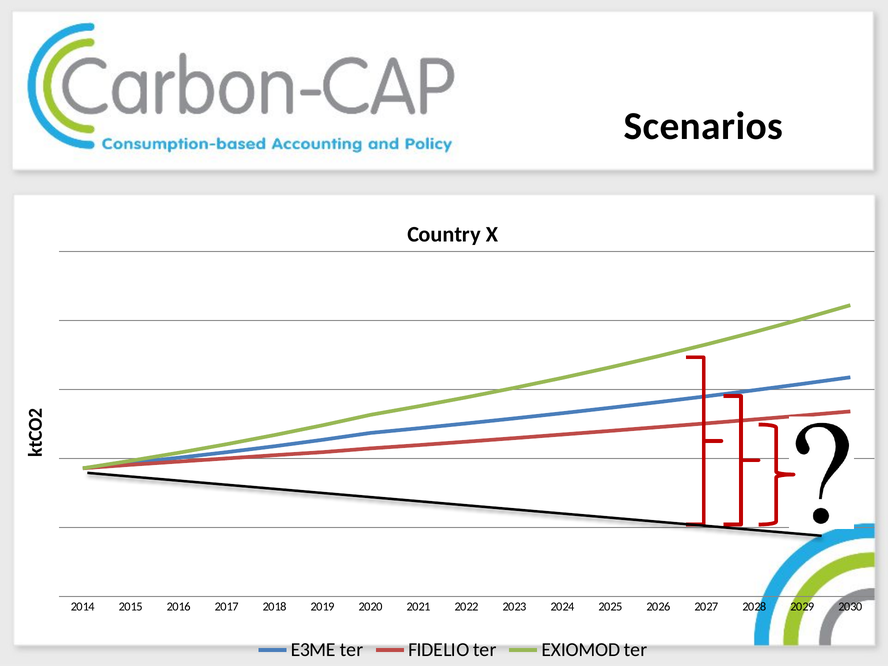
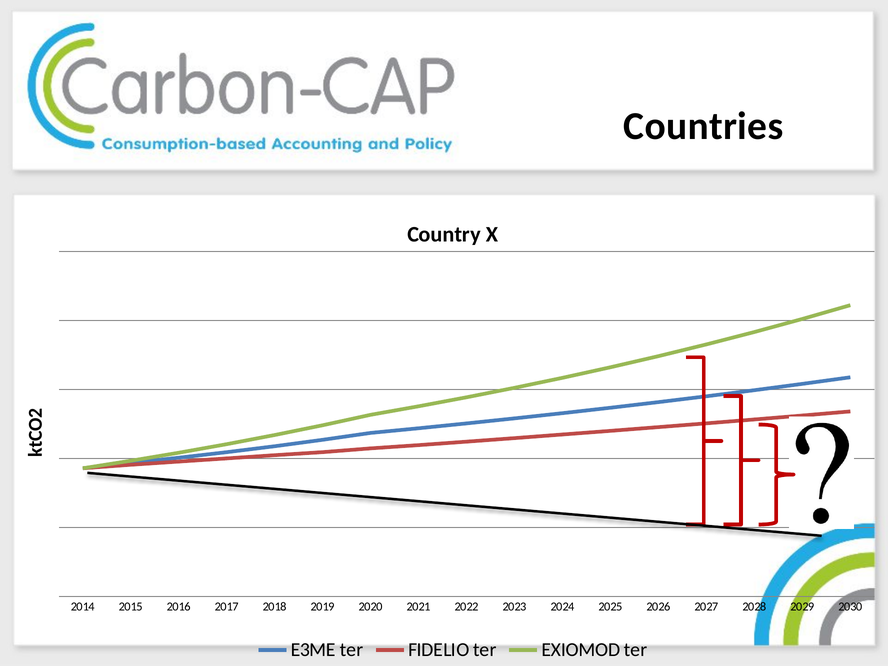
Scenarios: Scenarios -> Countries (703, 126)
